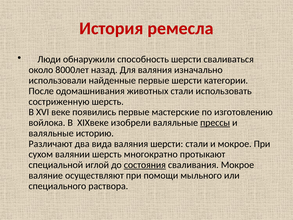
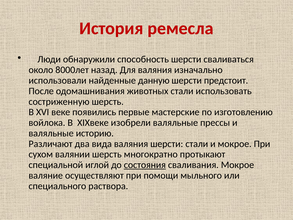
найденные первые: первые -> данную (154, 80)
категории: категории -> предстоит (226, 80)
прессы underline: present -> none (215, 123)
